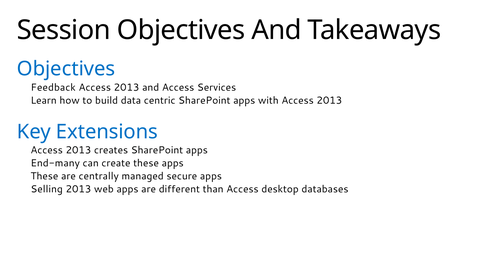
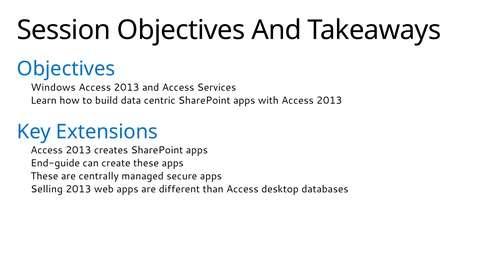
Feedback: Feedback -> Windows (53, 87)
End-many: End-many -> End-guide (55, 163)
